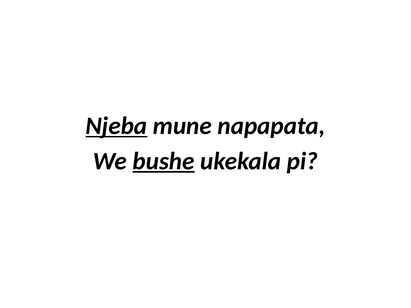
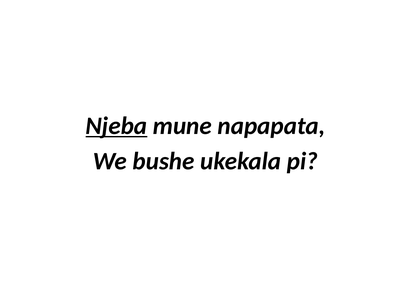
bushe underline: present -> none (164, 161)
